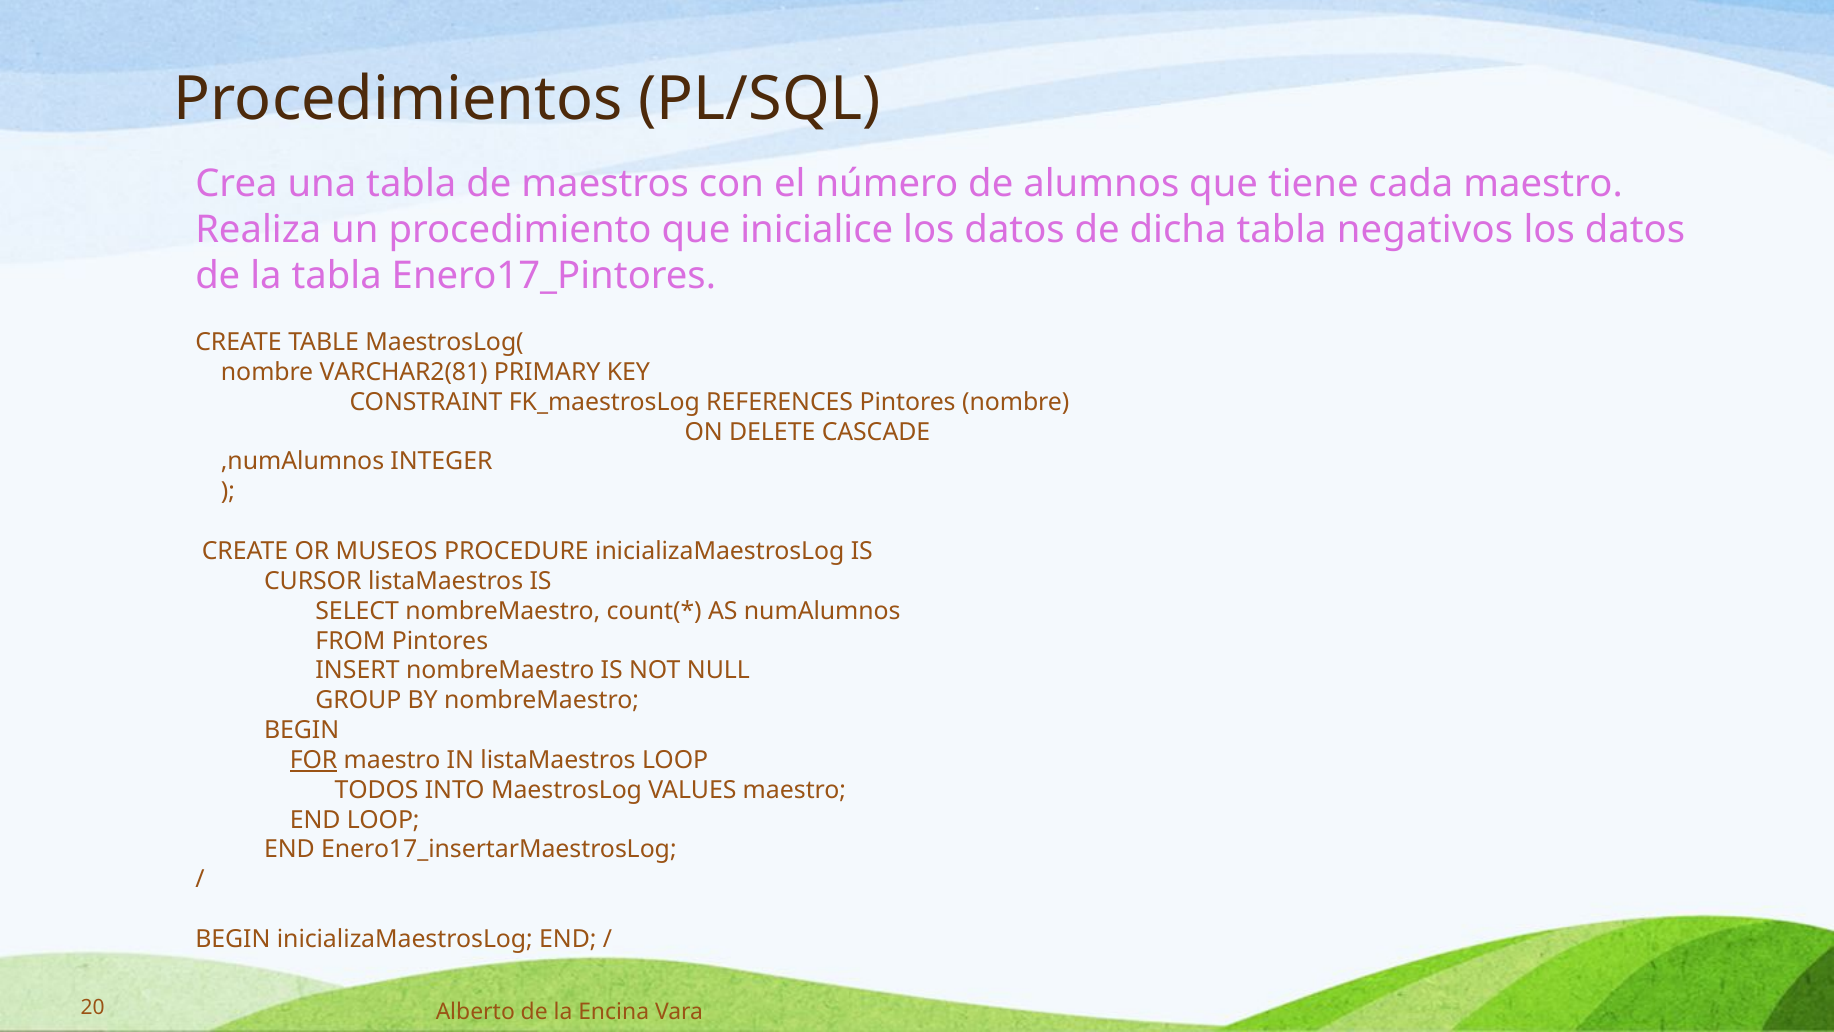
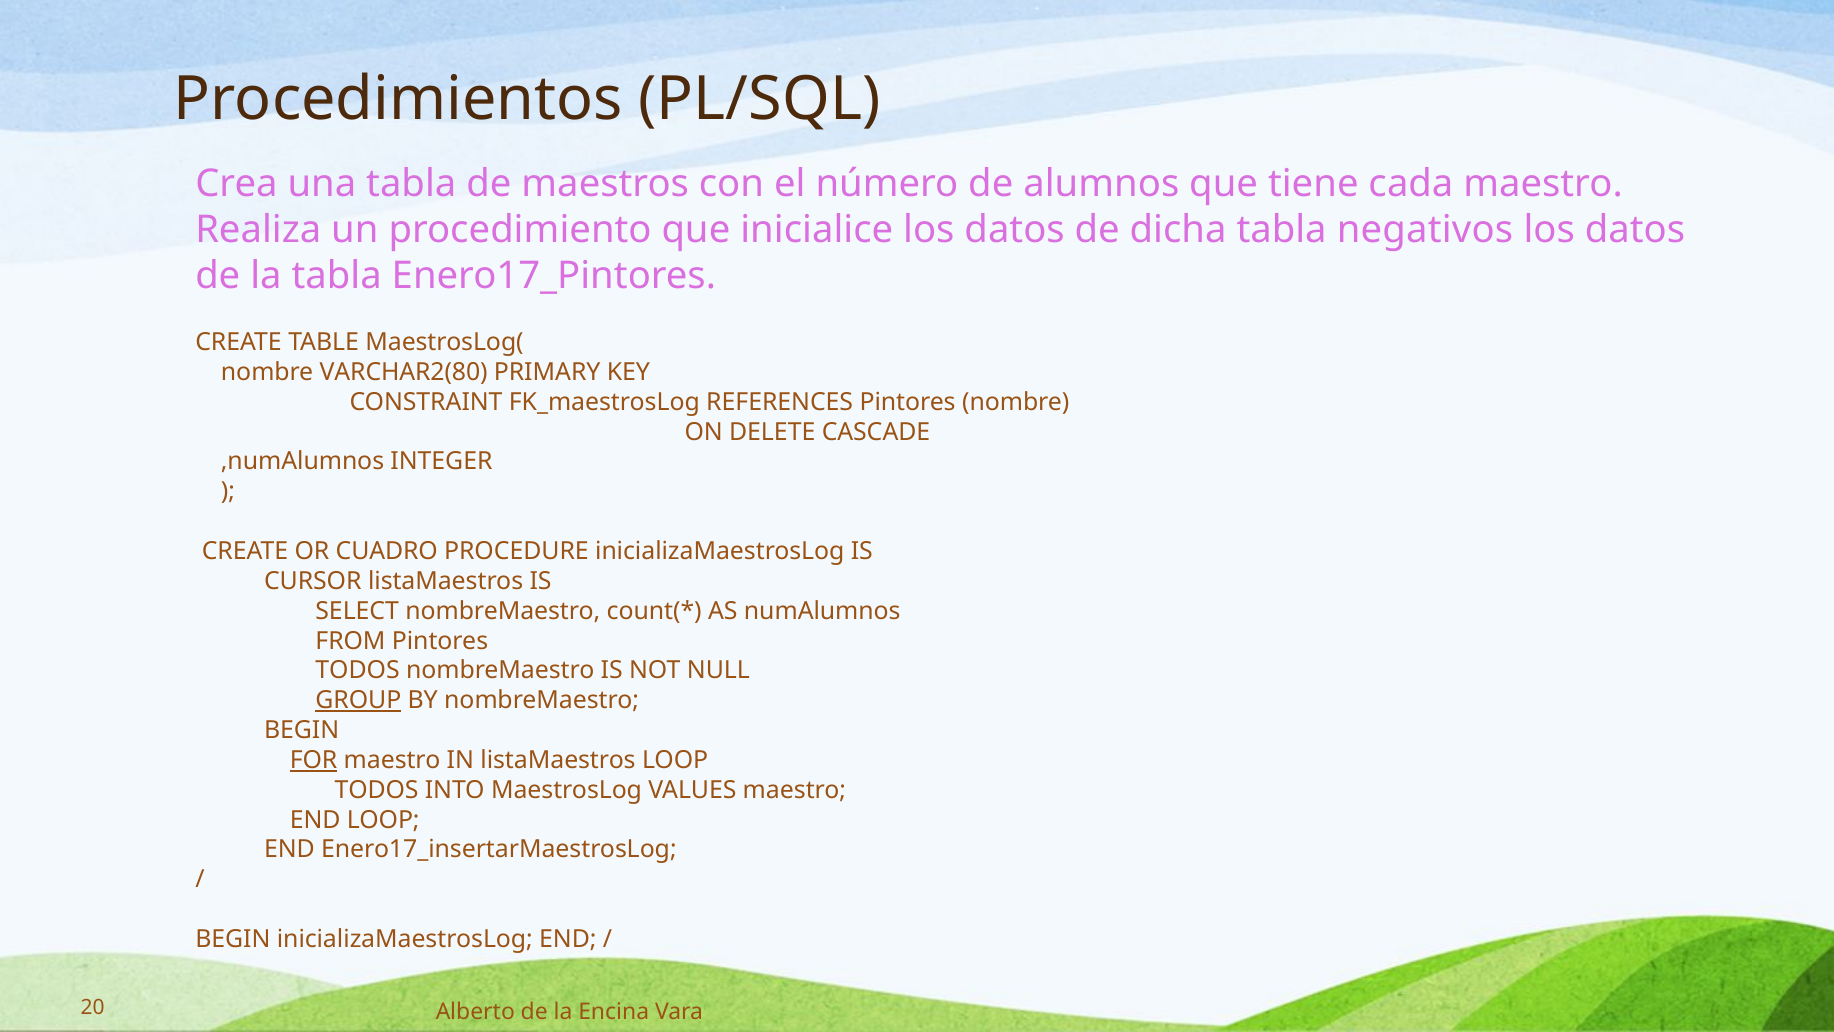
VARCHAR2(81: VARCHAR2(81 -> VARCHAR2(80 (404, 372)
MUSEOS: MUSEOS -> CUADRO (387, 551)
INSERT: INSERT -> TODOS (358, 670)
GROUP underline: none -> present (358, 700)
